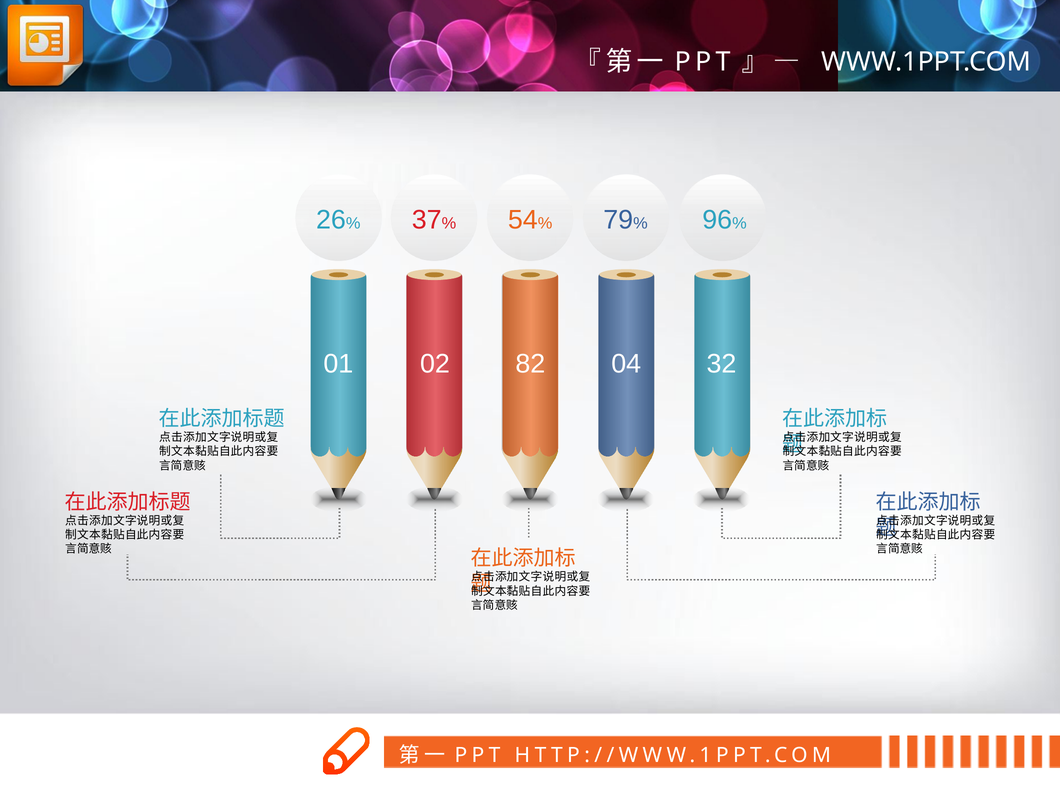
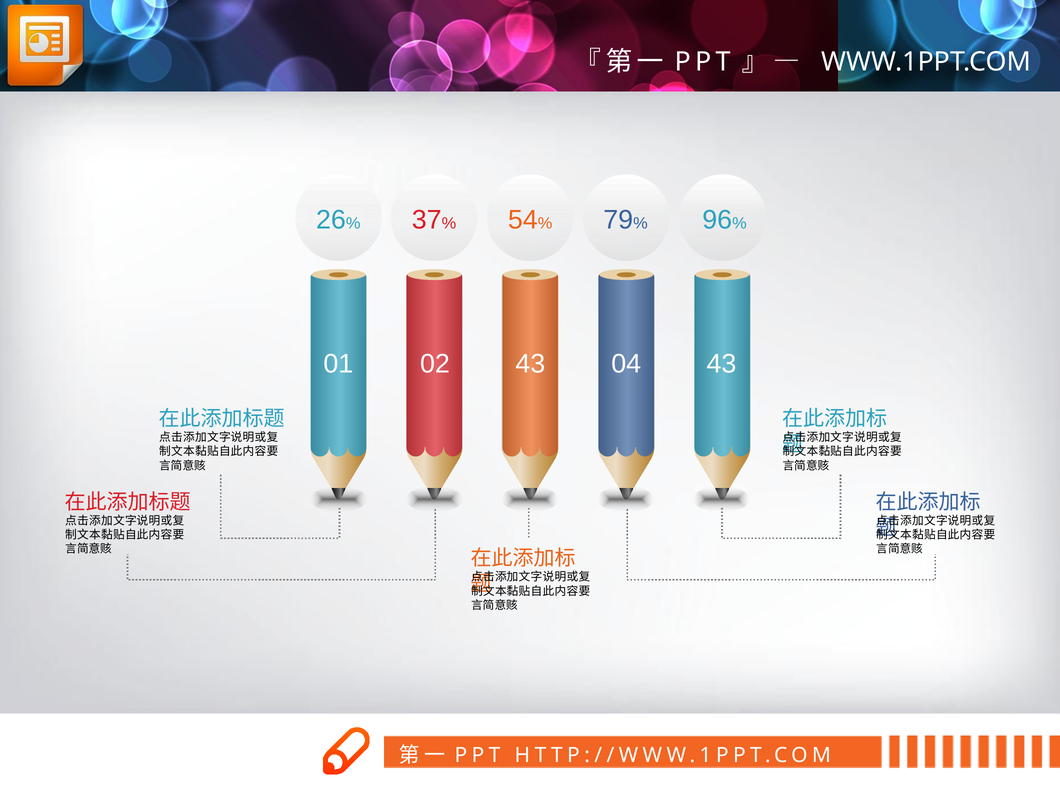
02 82: 82 -> 43 (530, 364)
04 32: 32 -> 43 (721, 364)
